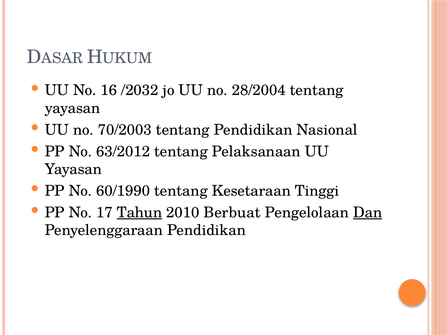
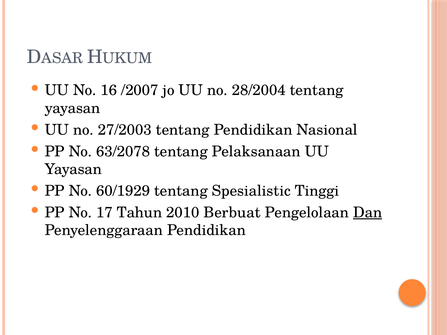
/2032: /2032 -> /2007 (140, 90)
70/2003: 70/2003 -> 27/2003 (125, 130)
63/2012: 63/2012 -> 63/2078 (123, 152)
60/1990: 60/1990 -> 60/1929 (123, 191)
Kesetaraan: Kesetaraan -> Spesialistic (251, 191)
Tahun underline: present -> none (139, 213)
